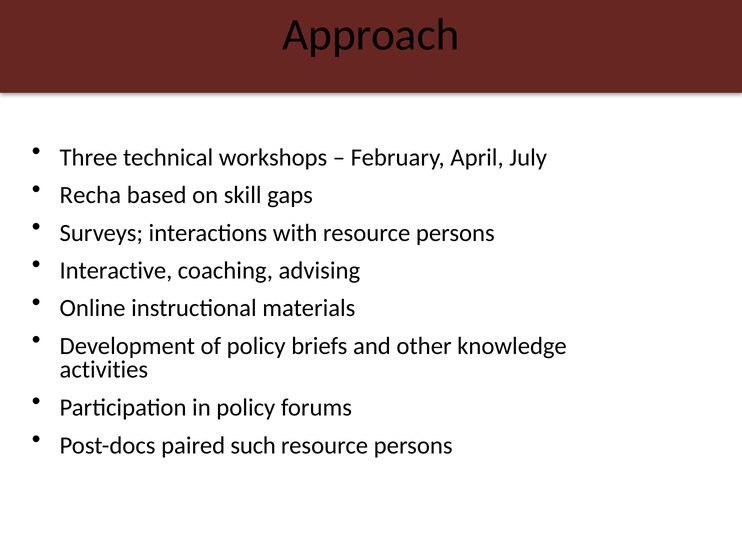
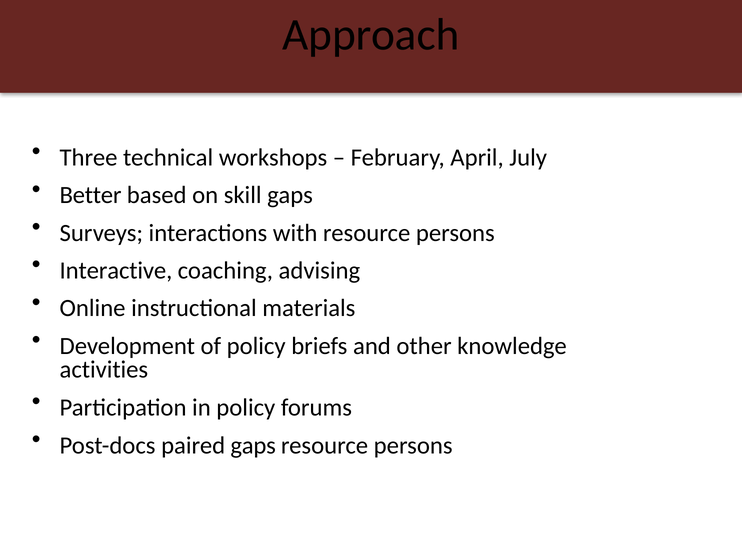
Recha: Recha -> Better (91, 195)
paired such: such -> gaps (253, 445)
